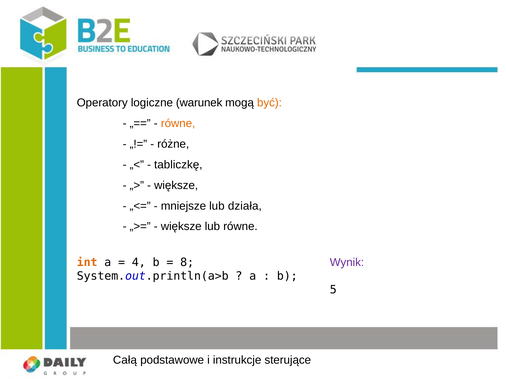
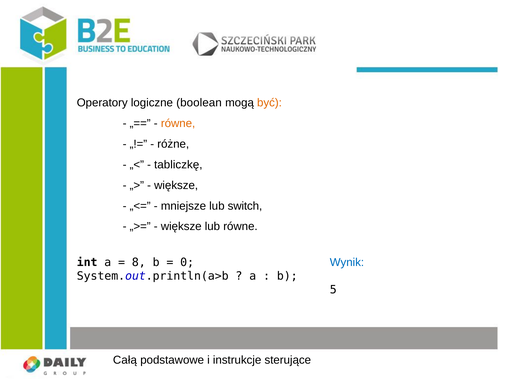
warunek: warunek -> boolean (199, 103)
działa: działa -> switch (245, 206)
Wynik colour: purple -> blue (347, 263)
int colour: orange -> black (87, 263)
4: 4 -> 8 (139, 263)
8: 8 -> 0 (187, 263)
